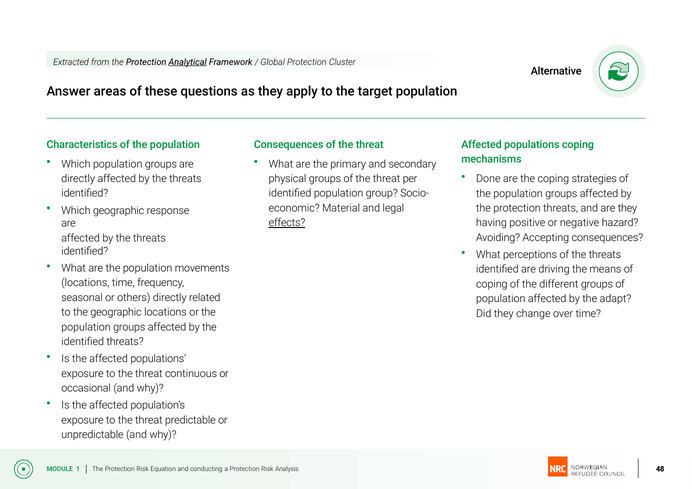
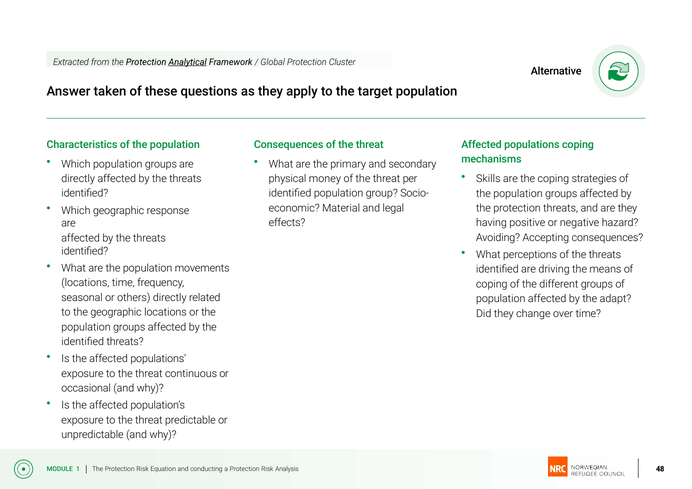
areas: areas -> taken (110, 92)
Done: Done -> Skills (488, 179)
physical groups: groups -> money (325, 179)
effects underline: present -> none (287, 223)
